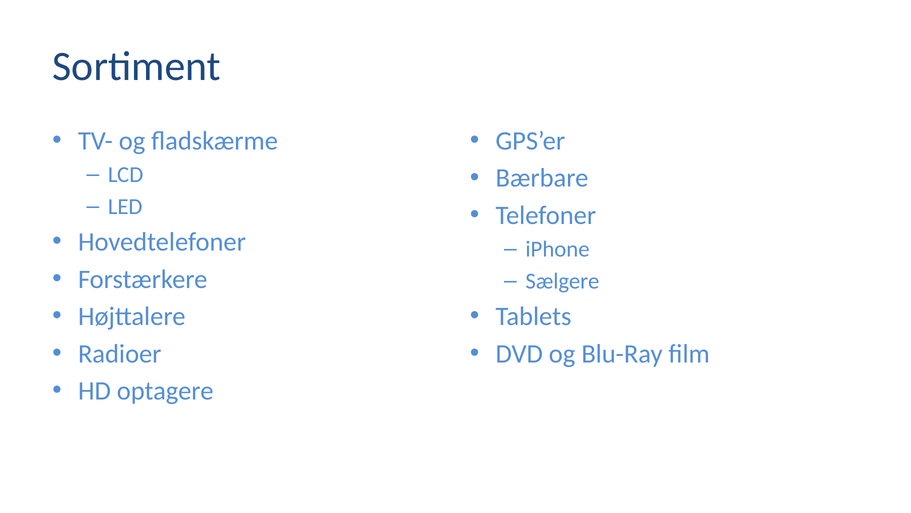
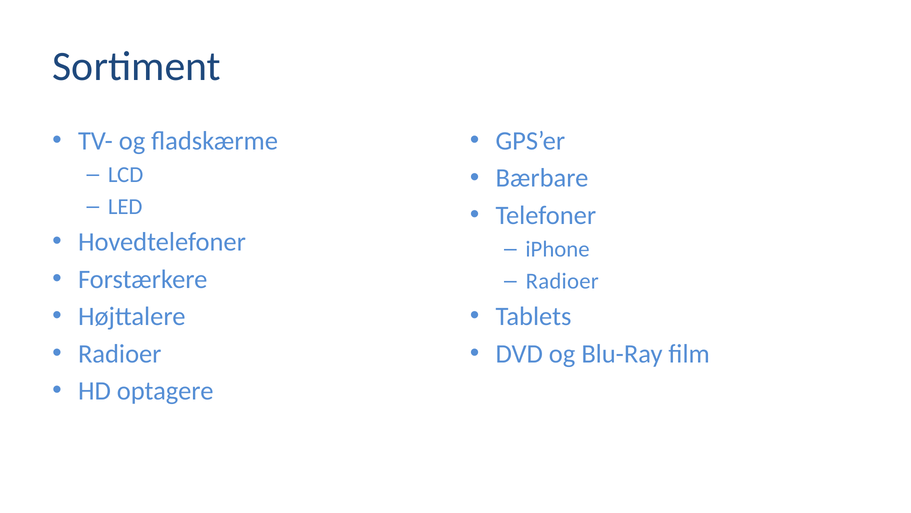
Sælgere: Sælgere -> Radioer (562, 281)
